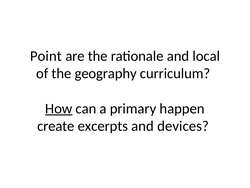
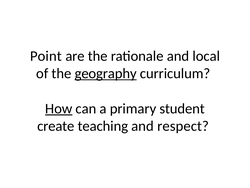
geography underline: none -> present (106, 73)
happen: happen -> student (182, 108)
excerpts: excerpts -> teaching (103, 126)
devices: devices -> respect (183, 126)
